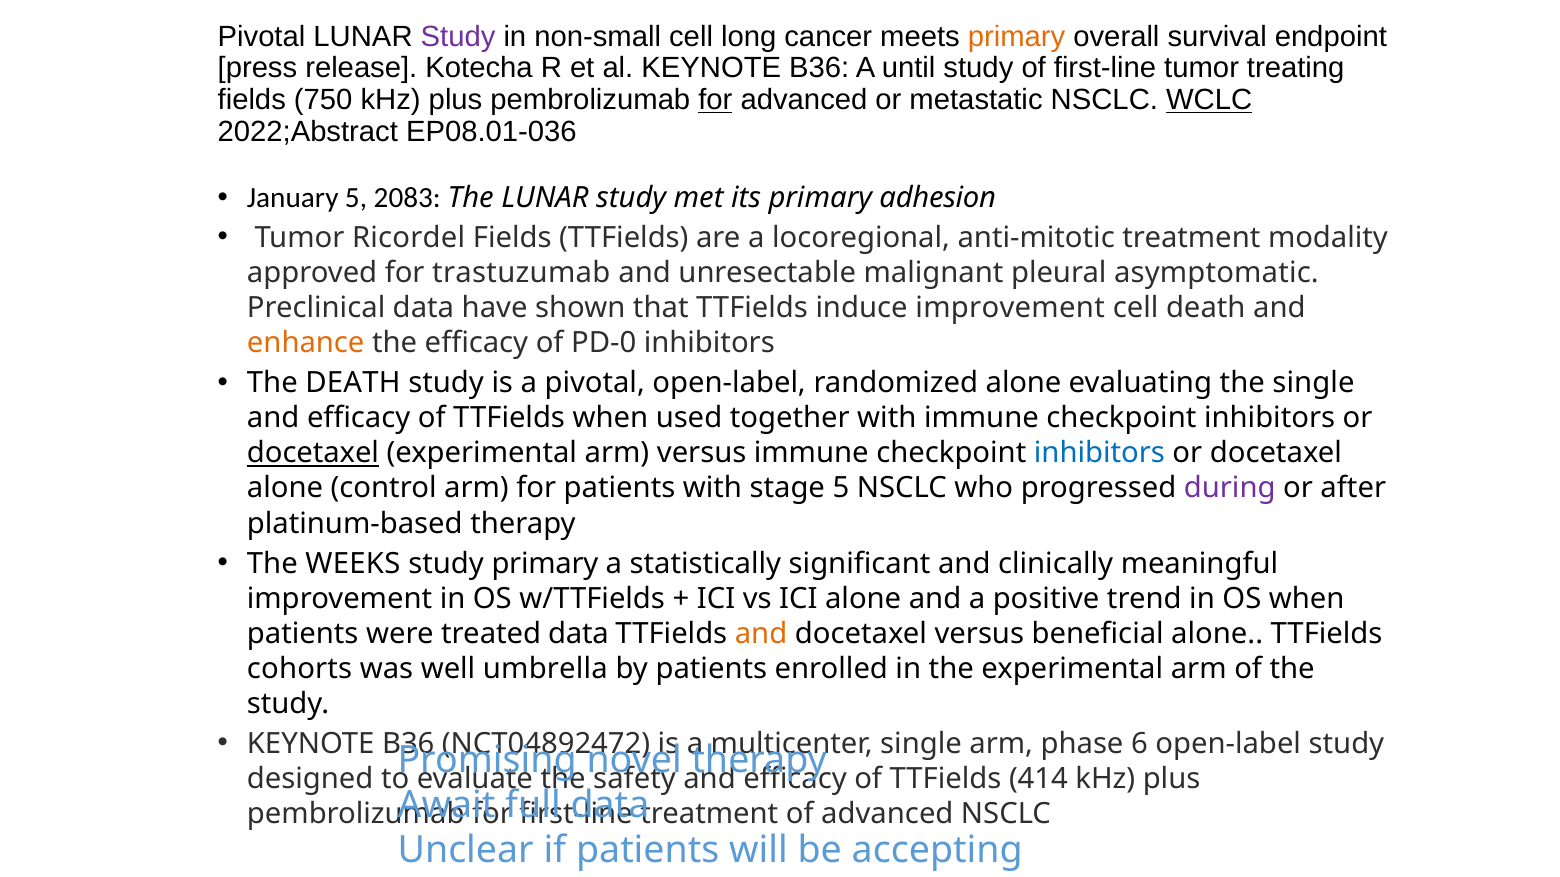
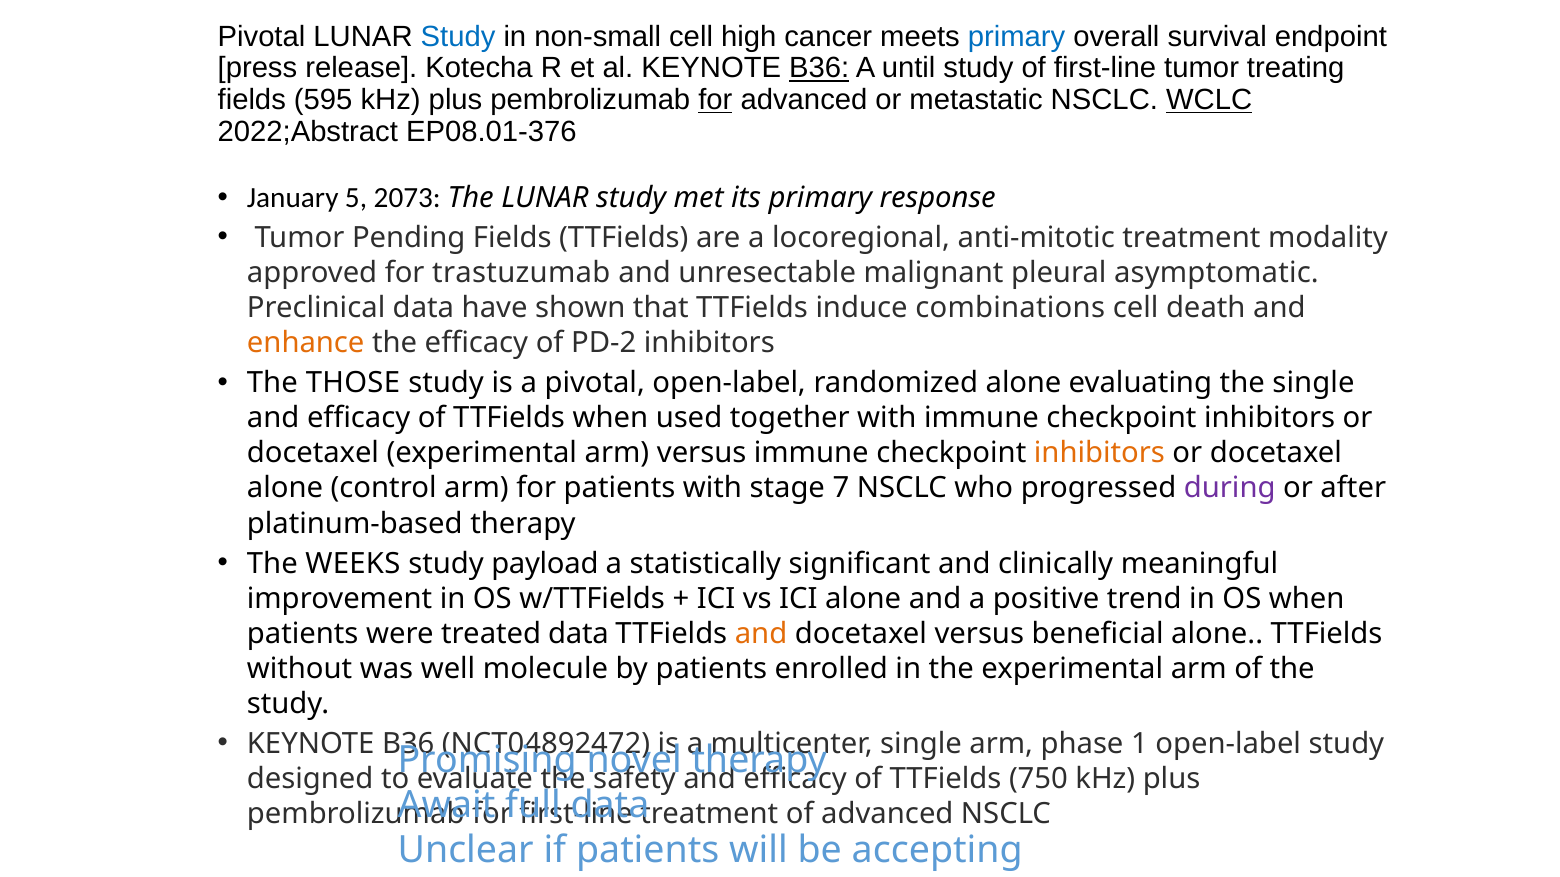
Study colour: purple -> blue (458, 37)
long: long -> high (749, 37)
primary colour: orange -> blue (1017, 37)
B36 underline: none -> present (819, 68)
750: 750 -> 595 (323, 100)
EP08.01-036: EP08.01-036 -> EP08.01-376 (491, 131)
2083: 2083 -> 2073 (407, 198)
adhesion: adhesion -> response (938, 198)
Ricordel: Ricordel -> Pending (409, 238)
induce improvement: improvement -> combinations (1010, 308)
PD-0: PD-0 -> PD-2 (604, 343)
The DEATH: DEATH -> THOSE (353, 383)
docetaxel underline: present -> none (313, 454)
inhibitors colour: blue -> orange (1099, 454)
stage 5: 5 -> 7 (841, 489)
study primary: primary -> payload (545, 564)
cohorts: cohorts -> without (300, 669)
umbrella: umbrella -> molecule (546, 669)
6: 6 -> 1 (1140, 744)
414: 414 -> 750 (1038, 779)
